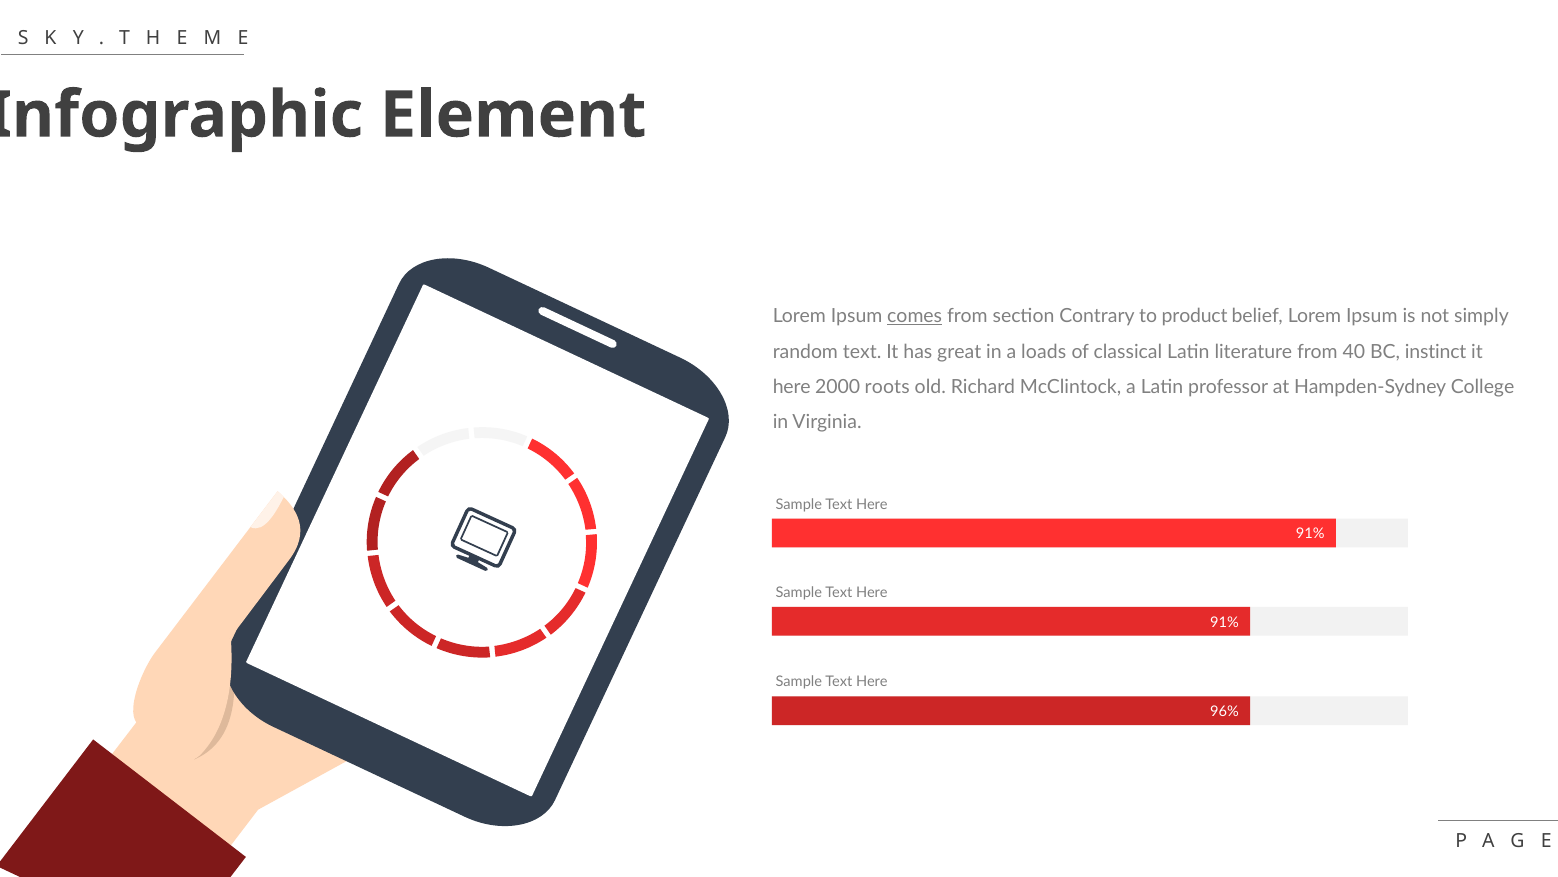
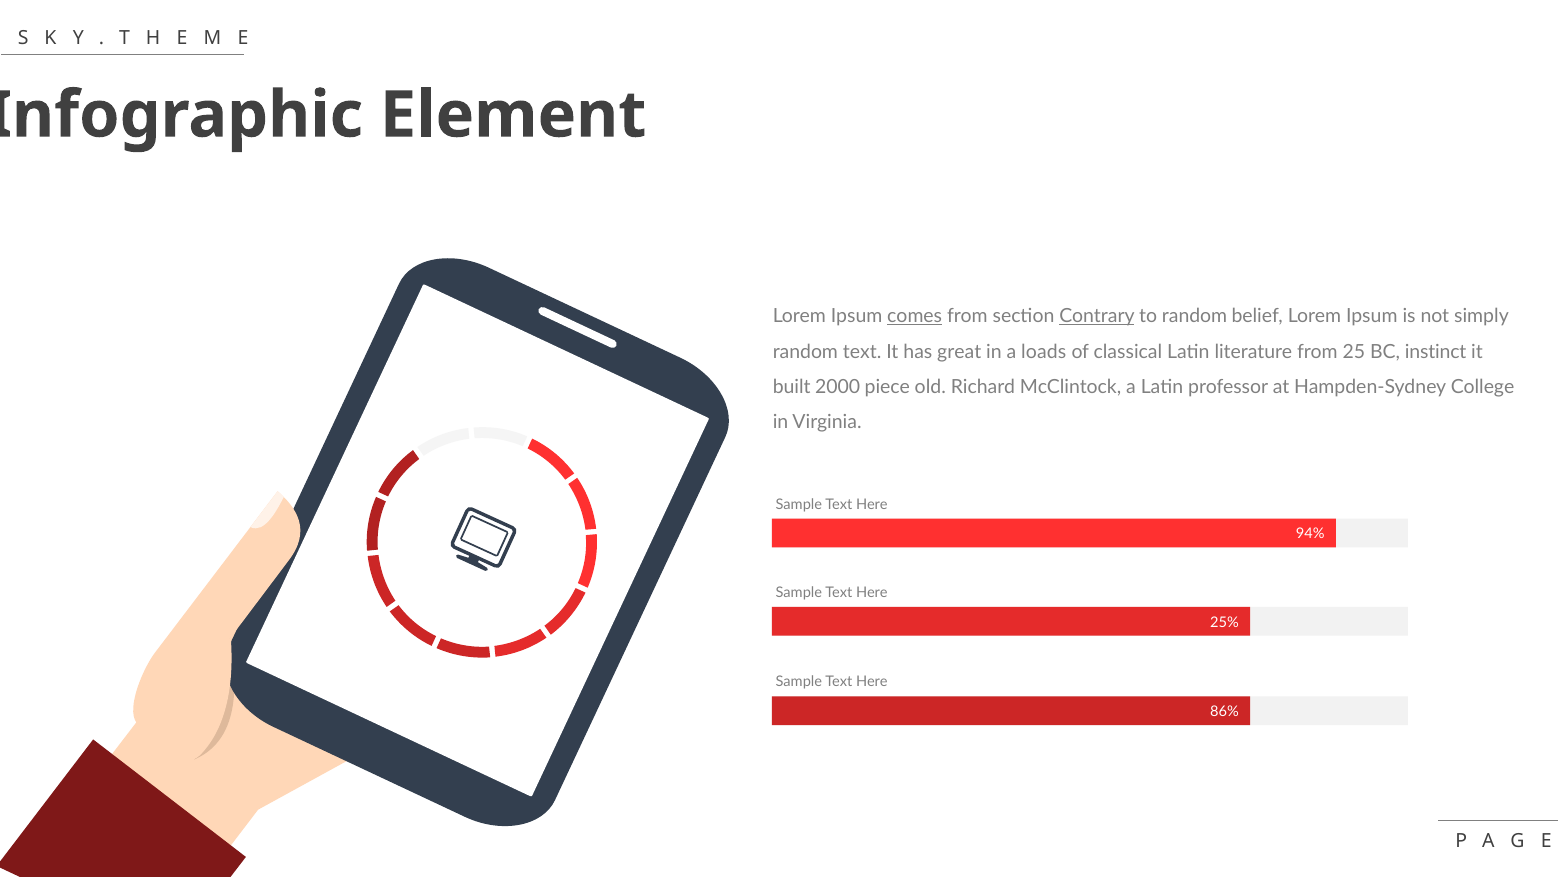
Contrary underline: none -> present (1097, 316)
to product: product -> random (1195, 316)
40: 40 -> 25 (1354, 351)
here: here -> built (792, 386)
roots: roots -> piece (887, 386)
91%: 91% -> 94% (1310, 534)
91%: 91% -> 25% (1225, 622)
96%: 96% -> 86% (1225, 711)
